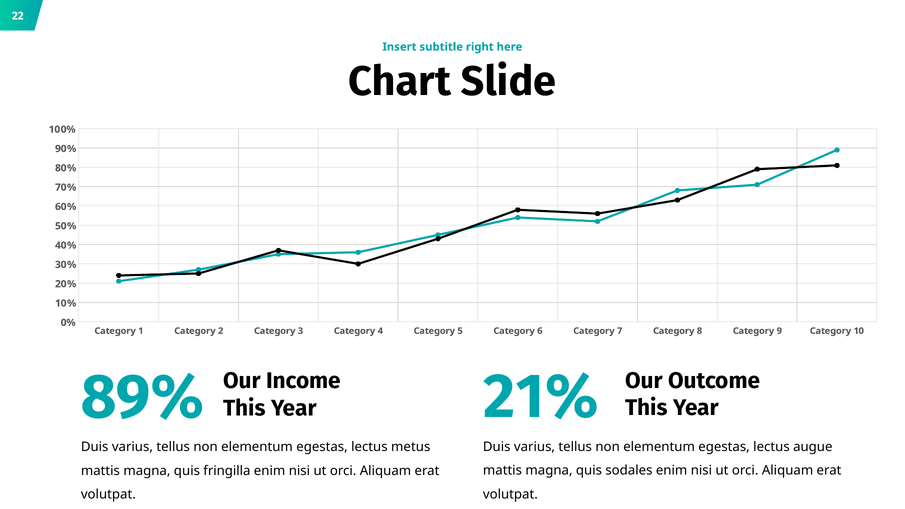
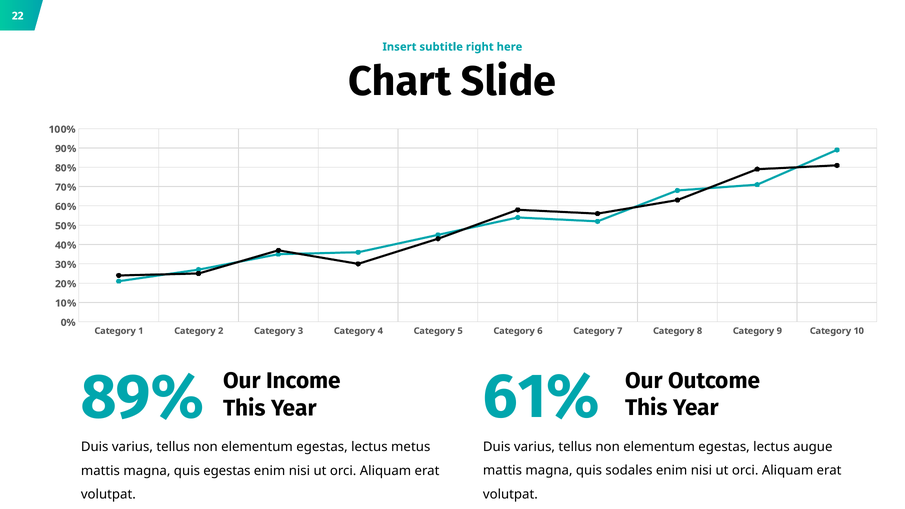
21%: 21% -> 61% (541, 397)
quis fringilla: fringilla -> egestas (227, 471)
